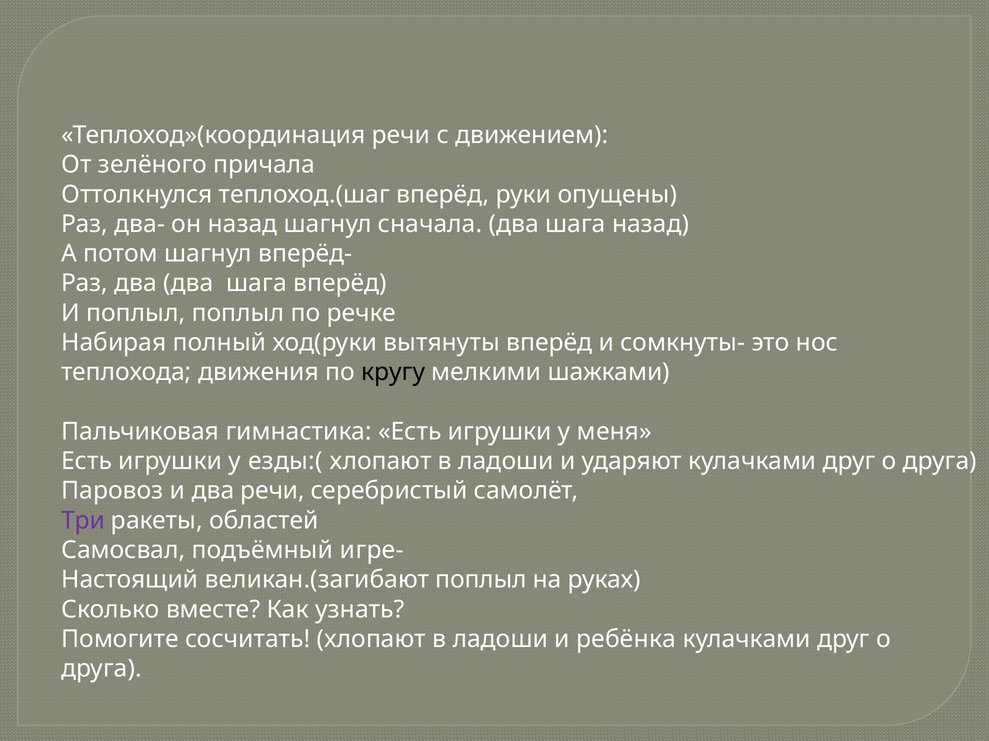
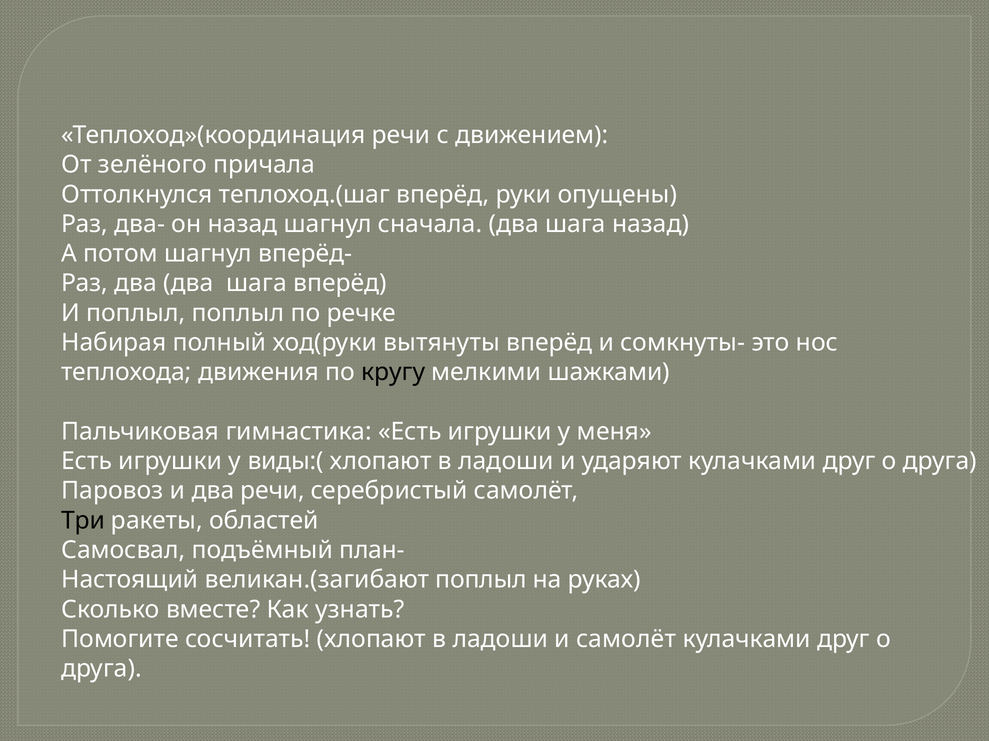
езды:(: езды:( -> виды:( (286, 462)
Три colour: purple -> black (83, 521)
игре-: игре- -> план- (372, 551)
и ребёнка: ребёнка -> самолёт (626, 640)
